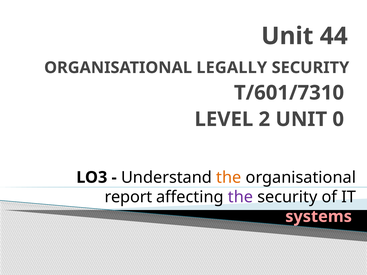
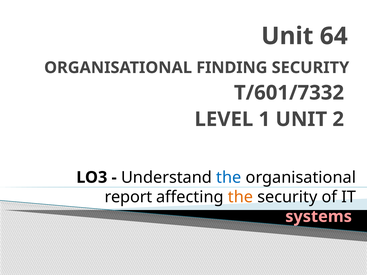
44: 44 -> 64 (334, 36)
LEGALLY: LEGALLY -> FINDING (232, 68)
T/601/7310: T/601/7310 -> T/601/7332 (289, 93)
2: 2 -> 1 (264, 119)
0: 0 -> 2 (338, 119)
the colour: orange -> blue (229, 178)
the colour: purple -> orange (241, 197)
